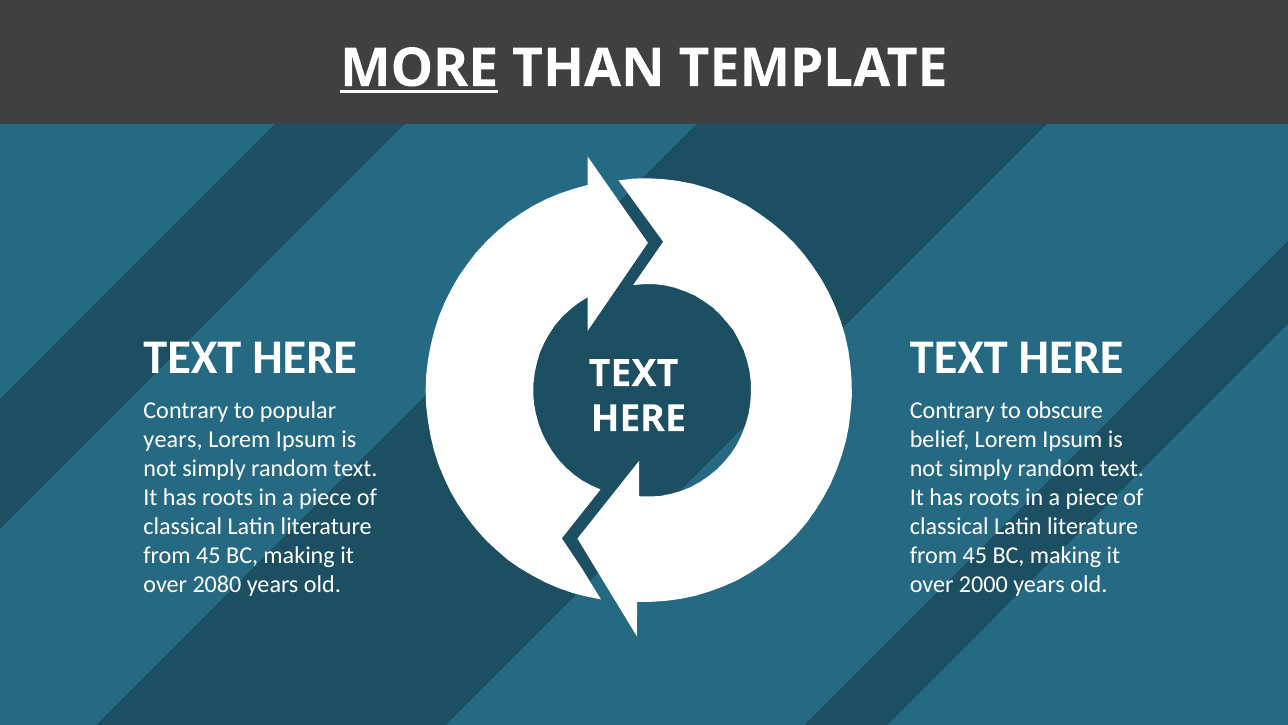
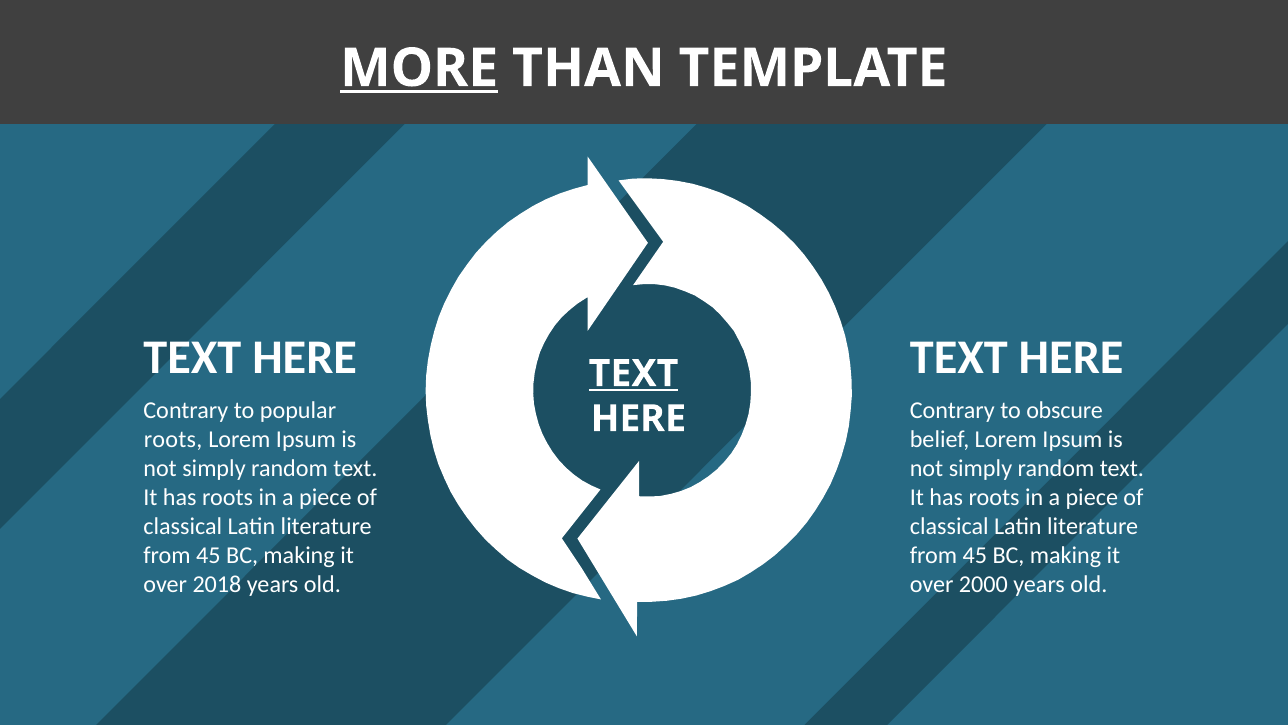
TEXT underline: none -> present (633, 373)
years: years -> roots (173, 439)
2080: 2080 -> 2018 (217, 584)
